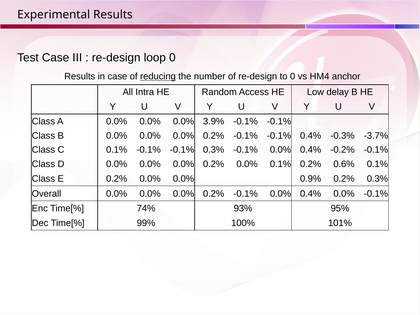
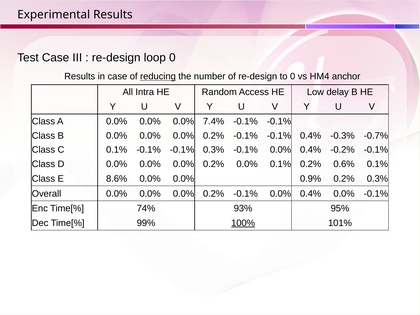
3.9%: 3.9% -> 7.4% (214, 121)
-3.7%: -3.7% -> -0.7% (376, 136)
E 0.2%: 0.2% -> 8.6% (117, 179)
100% underline: none -> present (243, 223)
